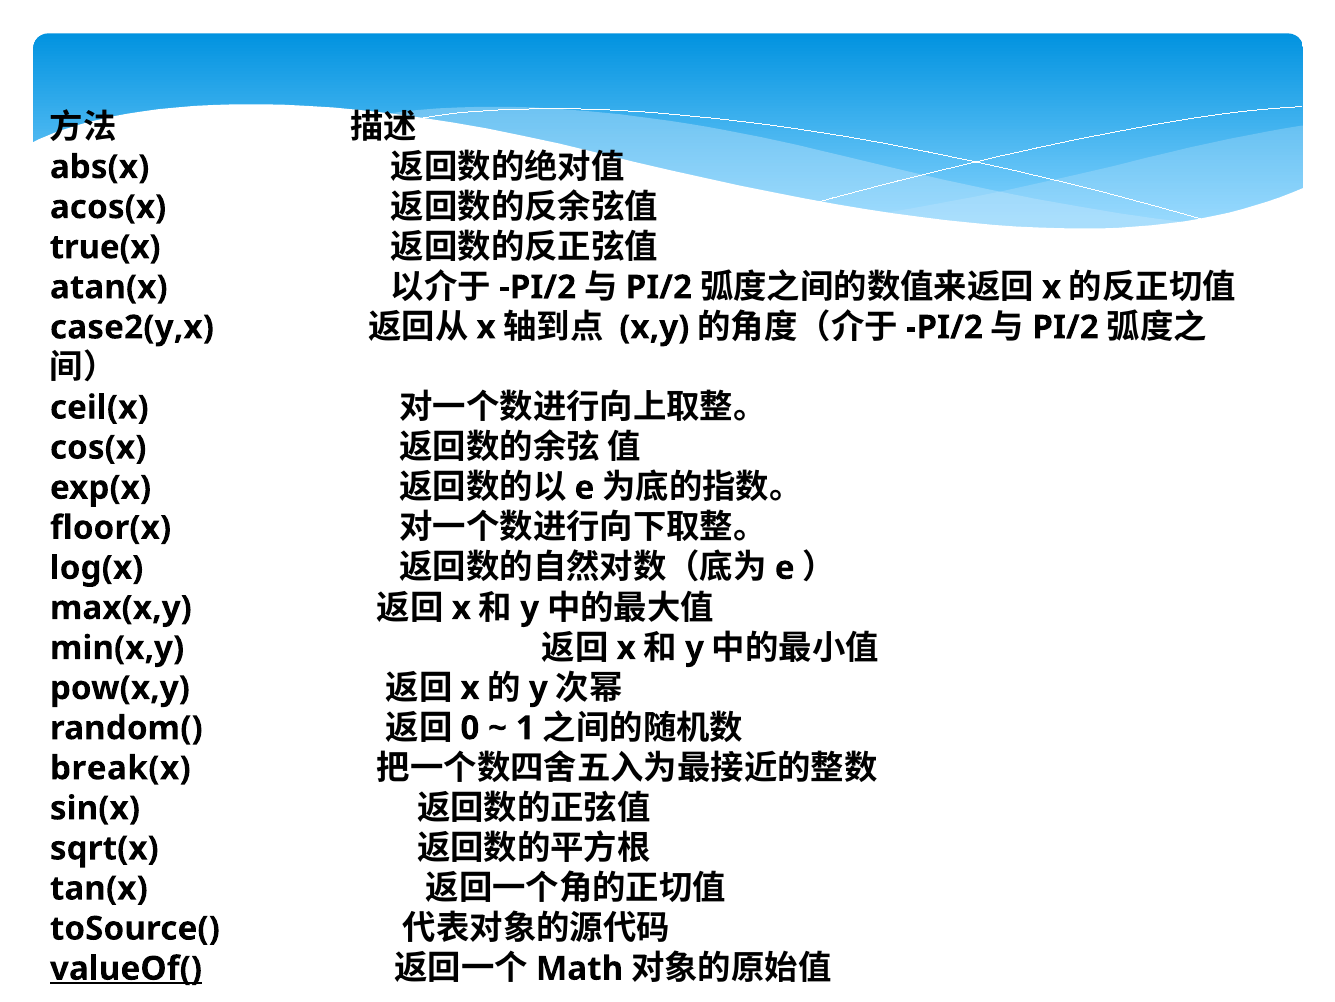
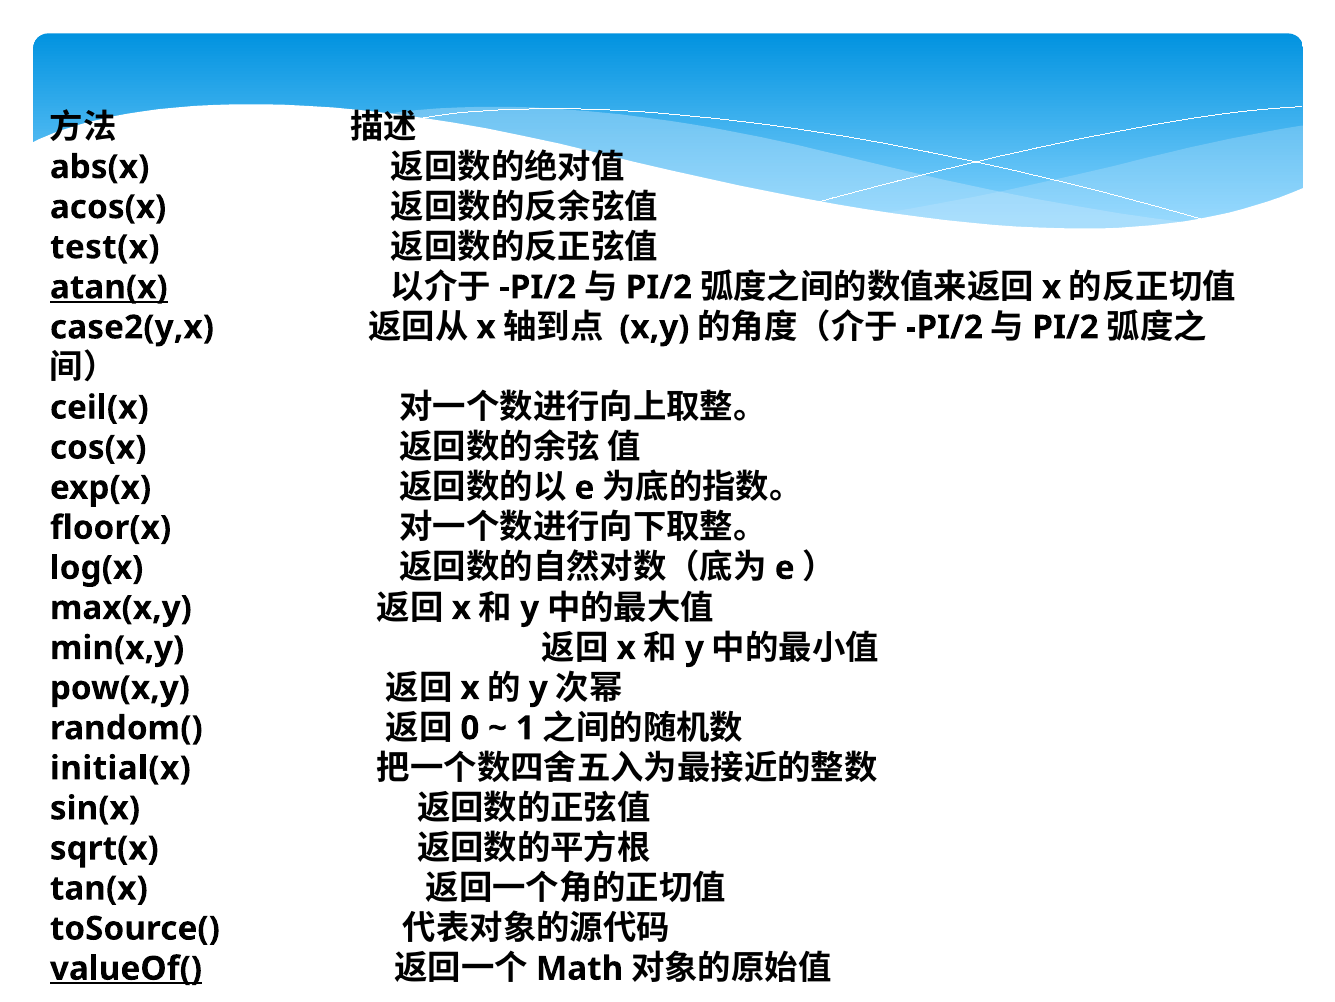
true(x: true(x -> test(x (105, 247)
atan(x underline: none -> present (109, 287)
break(x: break(x -> initial(x (120, 768)
